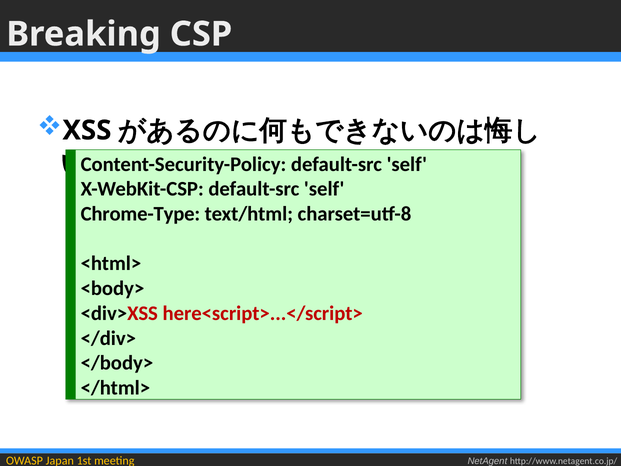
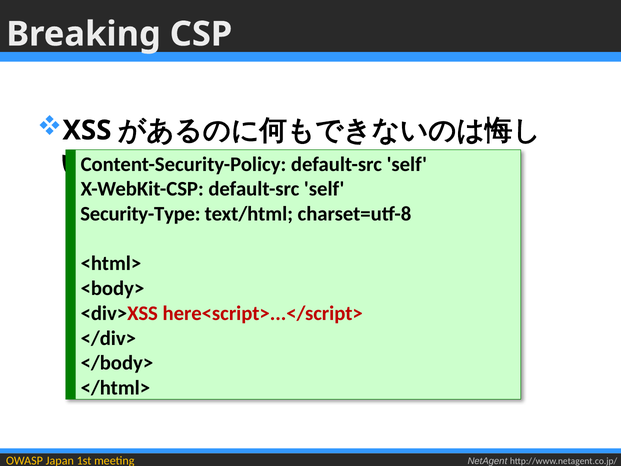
Chrome-Type: Chrome-Type -> Security-Type (140, 214)
